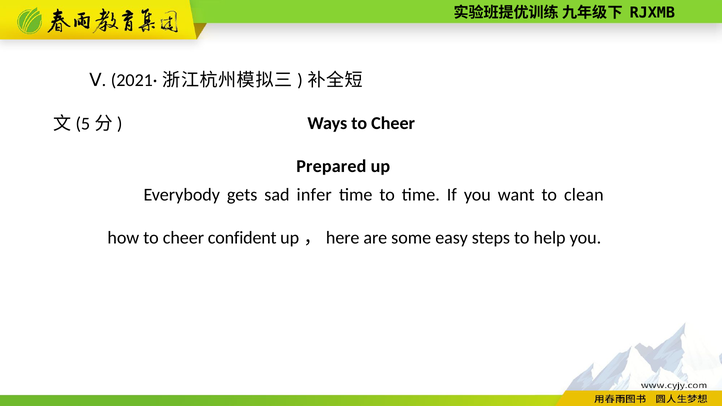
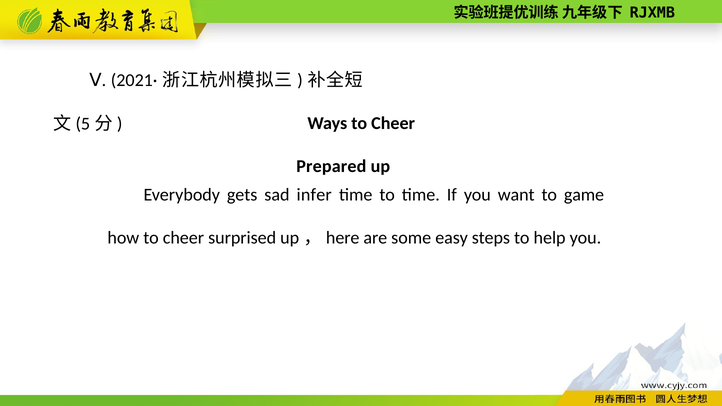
clean: clean -> game (584, 195)
confident: confident -> surprised (242, 238)
